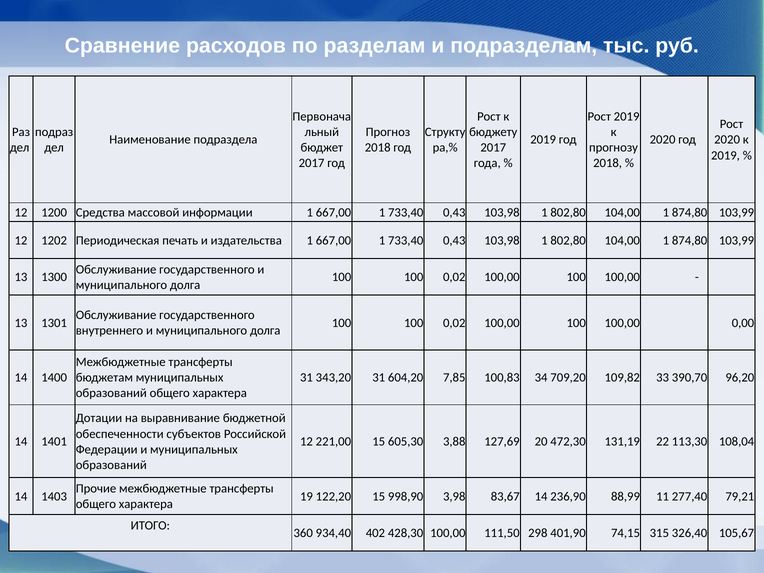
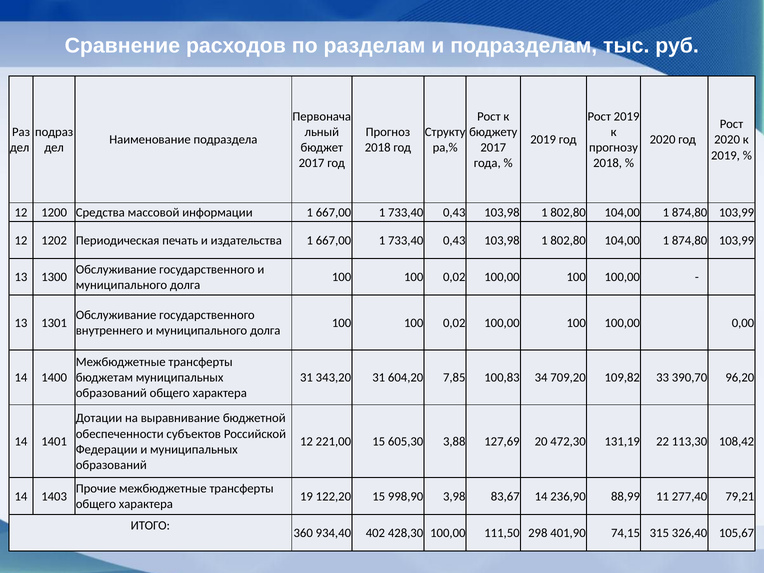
108,04: 108,04 -> 108,42 (737, 442)
